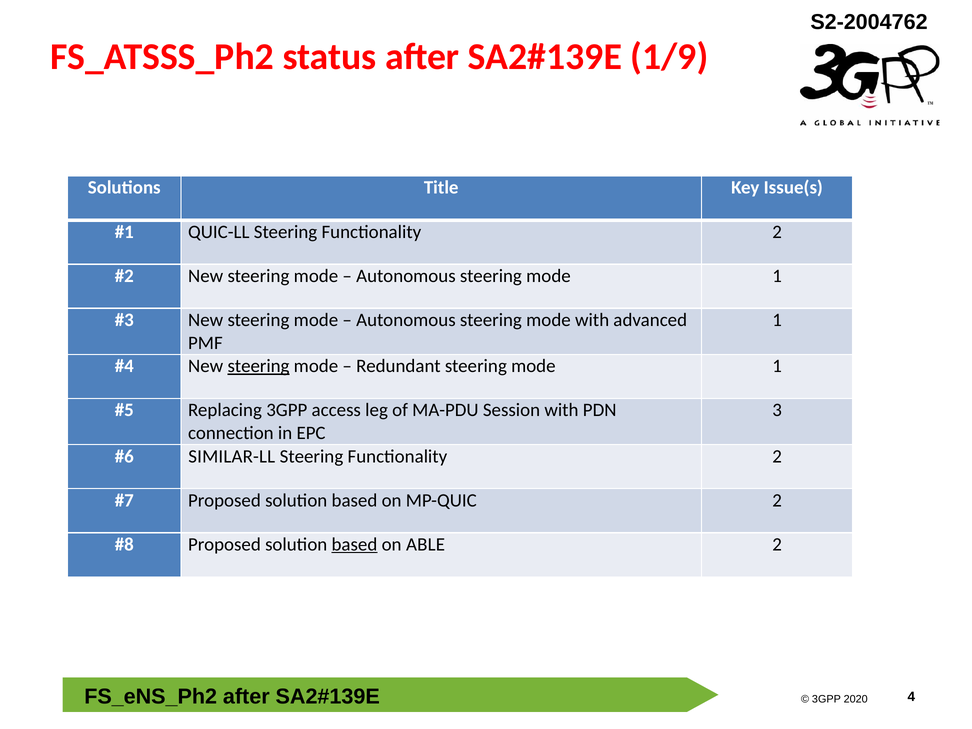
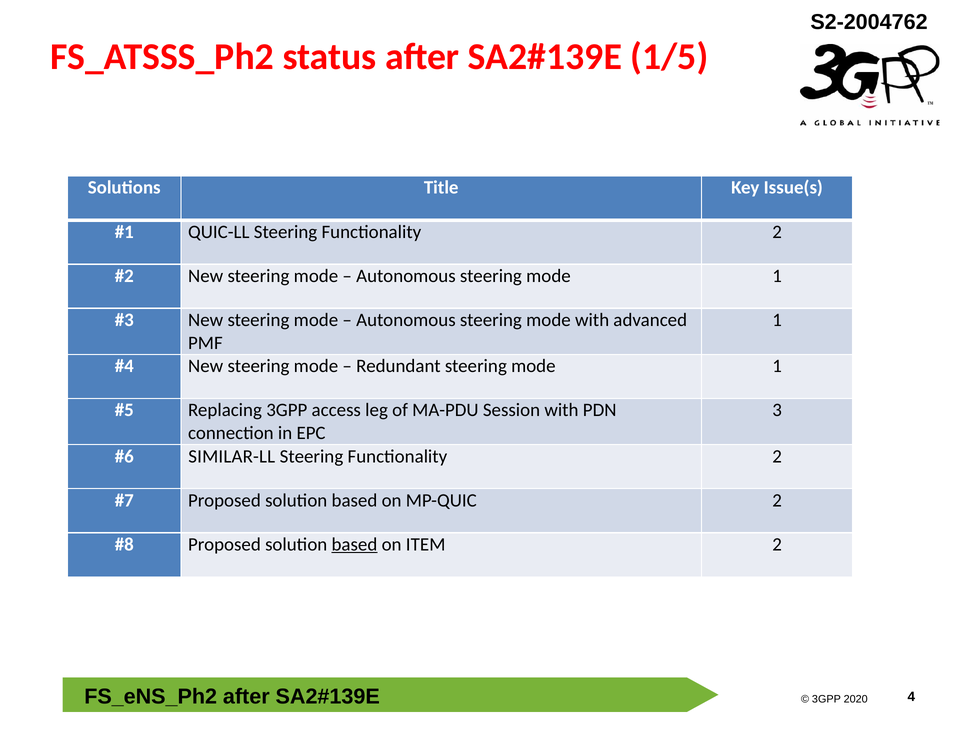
1/9: 1/9 -> 1/5 (669, 57)
steering underline: present -> none (258, 366)
ABLE: ABLE -> ITEM (426, 545)
